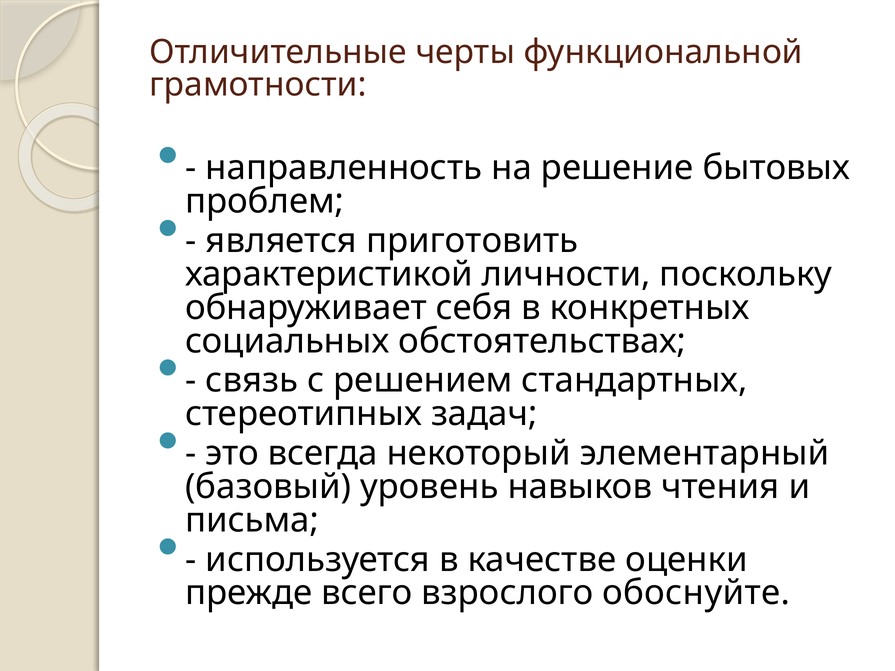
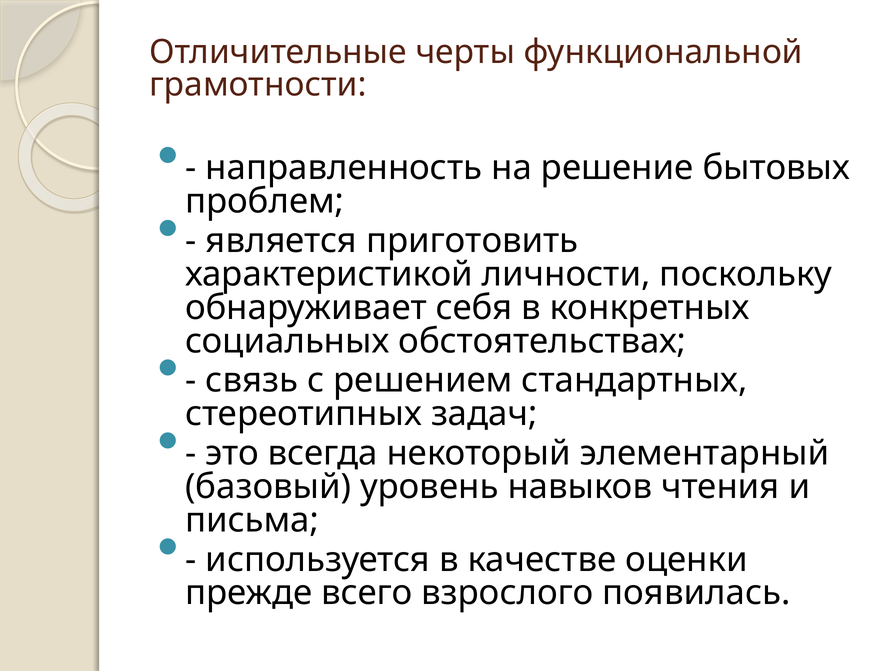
обоснуйте: обоснуйте -> появилась (696, 593)
